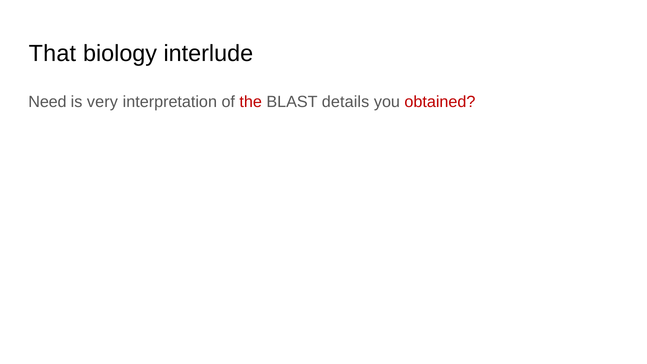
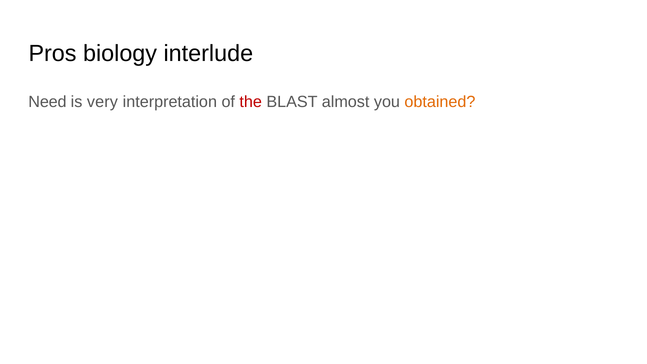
That: That -> Pros (53, 54)
details: details -> almost (346, 102)
obtained colour: red -> orange (440, 102)
